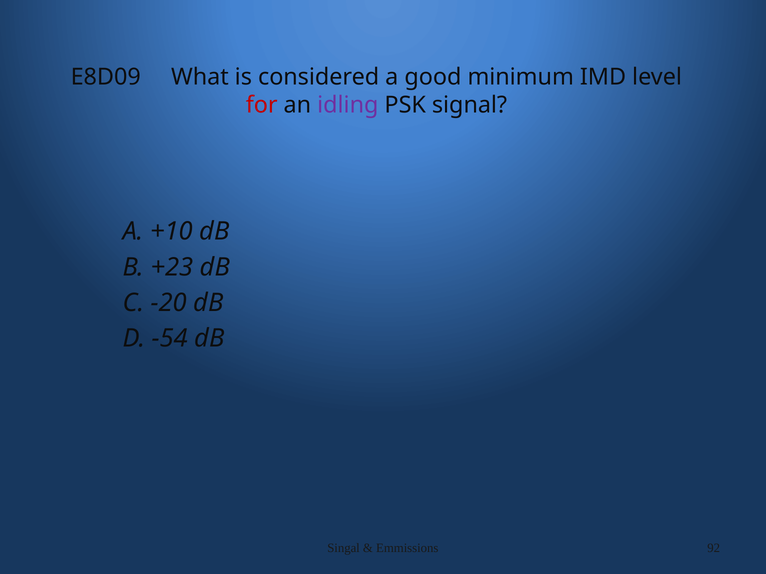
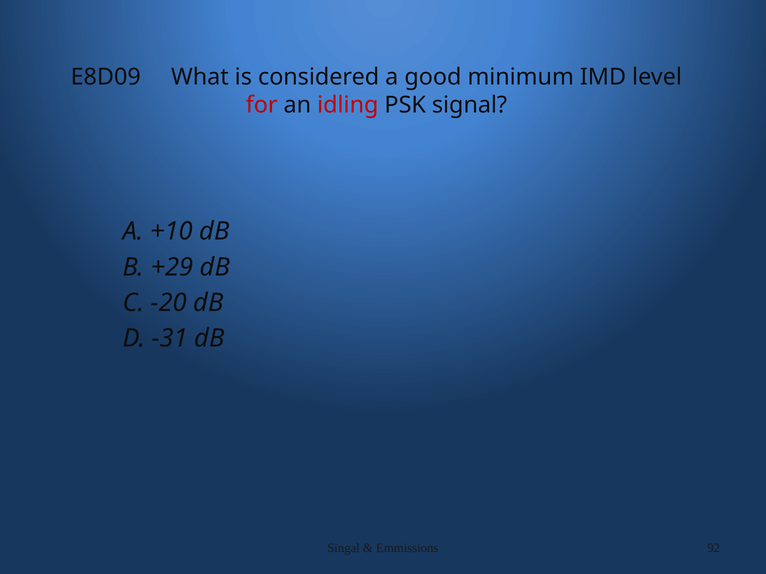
idling colour: purple -> red (348, 105)
+23: +23 -> +29 (172, 267)
-54: -54 -> -31 (170, 339)
